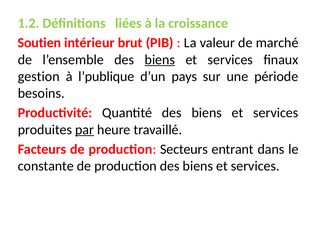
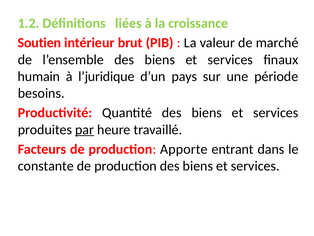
biens underline: present -> none (160, 60)
gestion: gestion -> humain (39, 76)
l’publique: l’publique -> l’juridique (106, 76)
Secteurs: Secteurs -> Apporte (184, 149)
